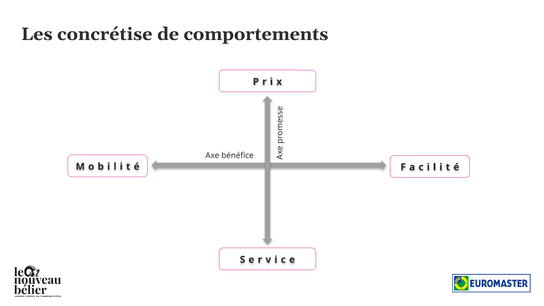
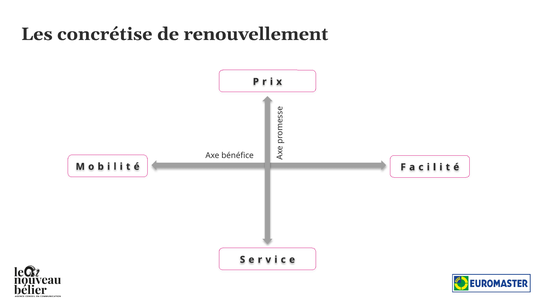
comportements: comportements -> renouvellement (256, 34)
